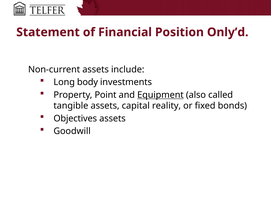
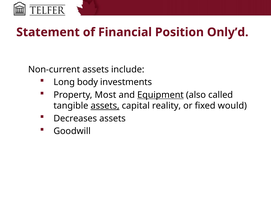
Point: Point -> Most (105, 95)
assets underline: none -> present (105, 105)
bonds: bonds -> would (232, 105)
Objectives: Objectives -> Decreases (75, 118)
